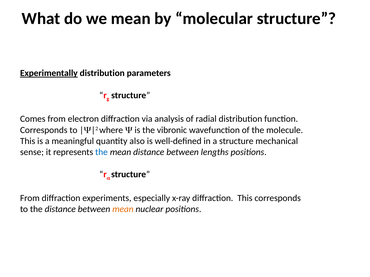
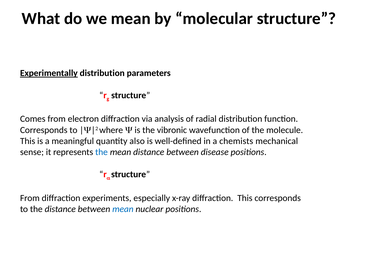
a structure: structure -> chemists (236, 141)
lengths: lengths -> disease (215, 152)
mean colour: orange -> blue (123, 209)
